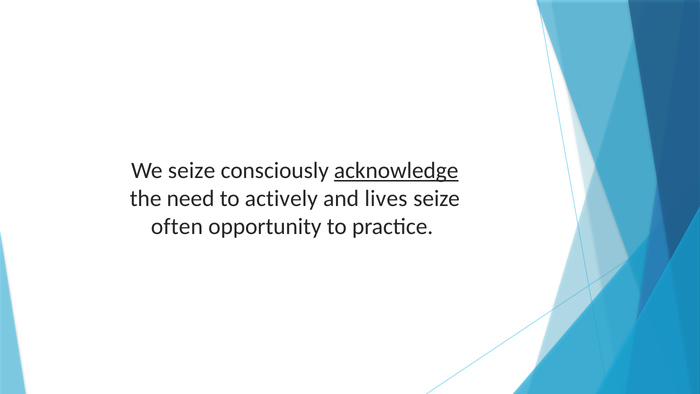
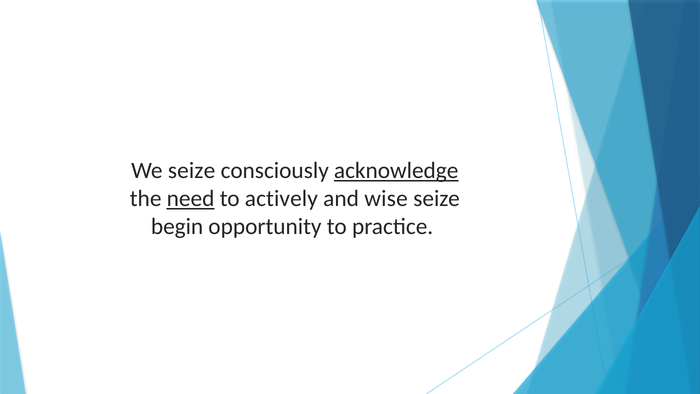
need underline: none -> present (191, 198)
lives: lives -> wise (386, 198)
often: often -> begin (177, 226)
